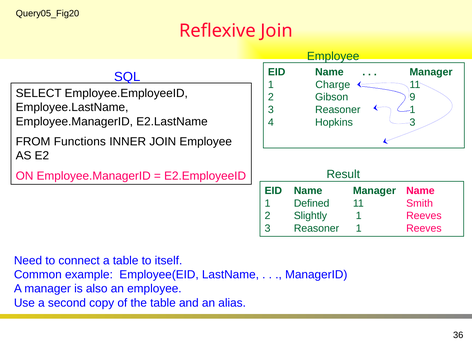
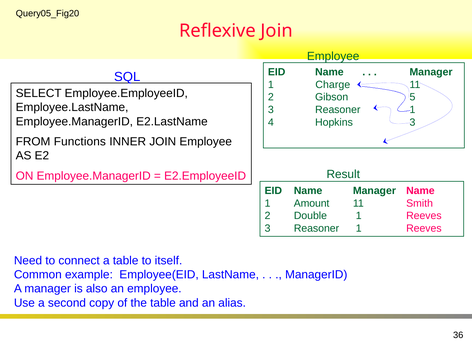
9: 9 -> 5 (412, 97)
Defined: Defined -> Amount (312, 203)
Slightly: Slightly -> Double (310, 216)
